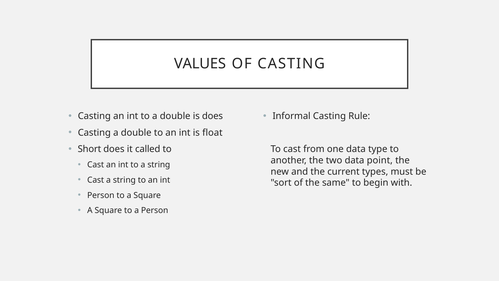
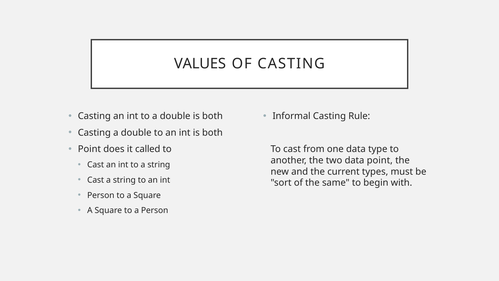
double is does: does -> both (212, 116)
int is float: float -> both (212, 133)
Short: Short -> Point (89, 149)
